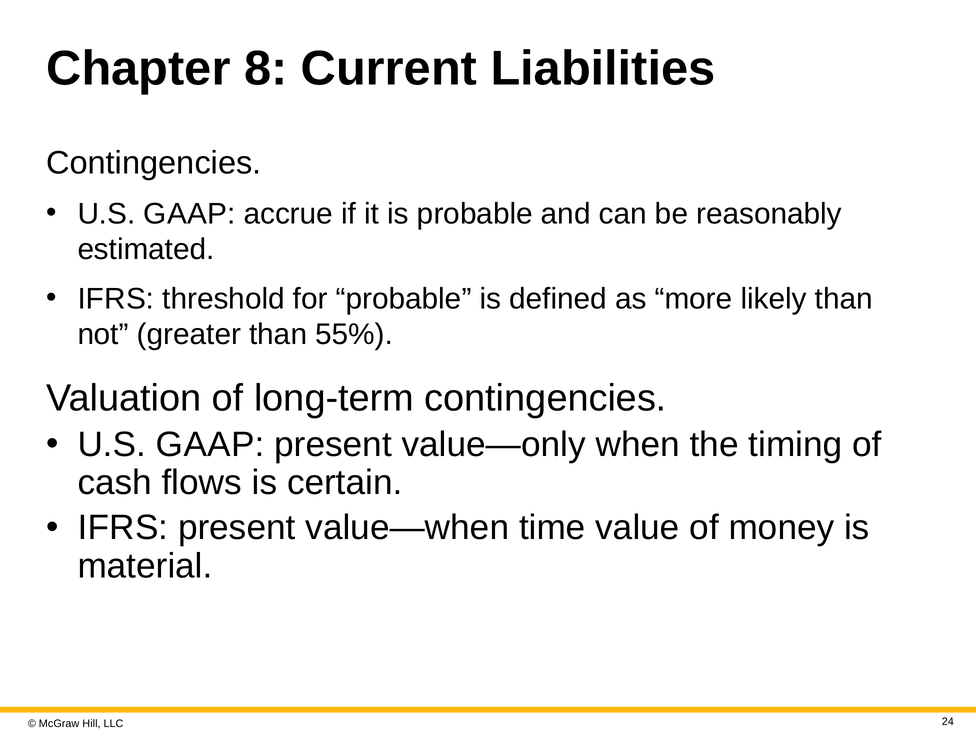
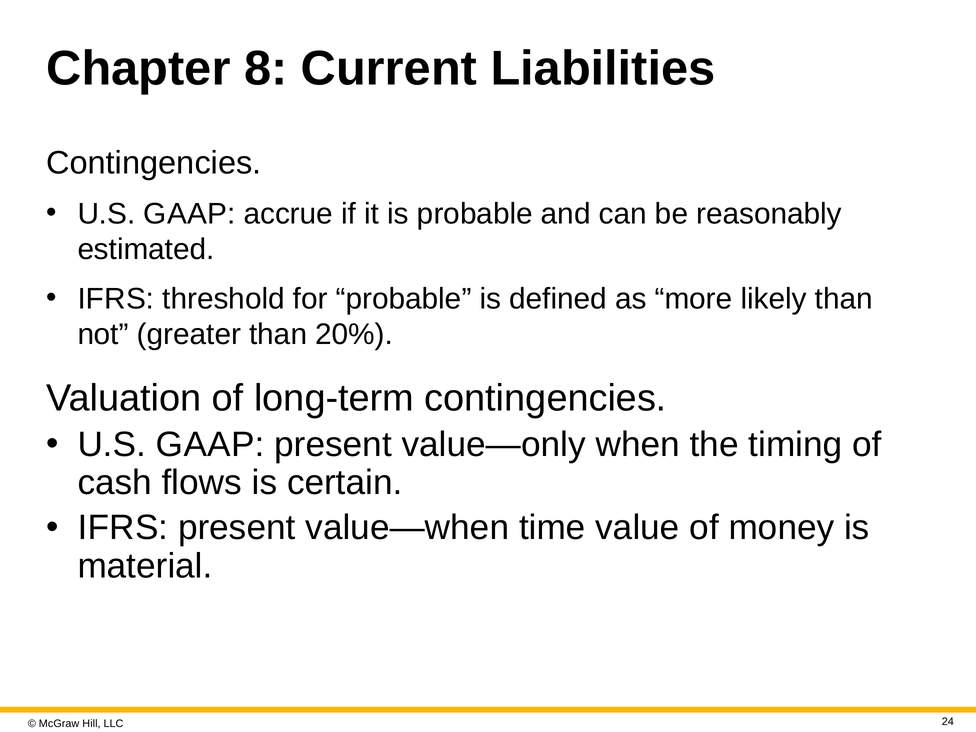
55%: 55% -> 20% (354, 335)
